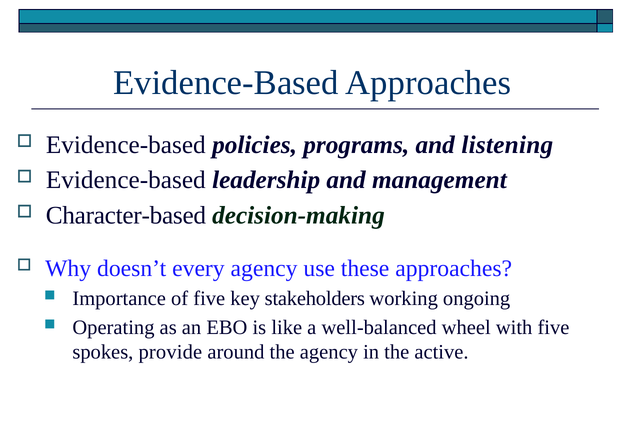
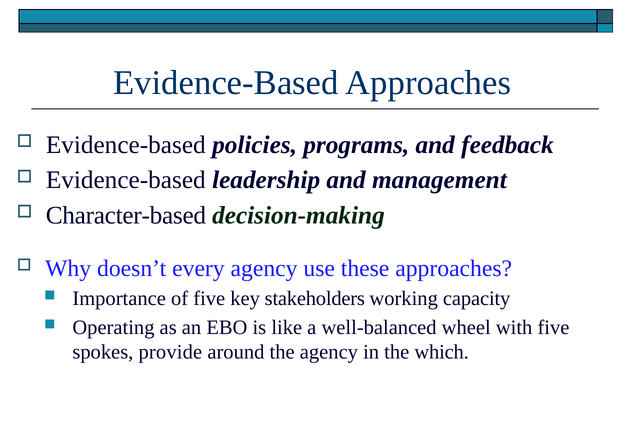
listening: listening -> feedback (507, 145)
ongoing: ongoing -> capacity (477, 299)
active: active -> which (442, 352)
